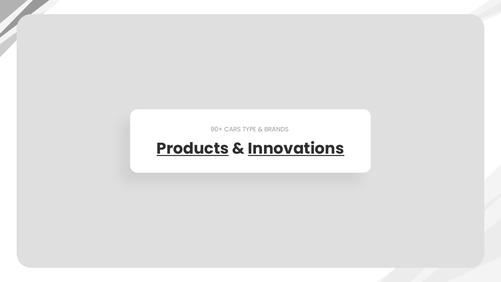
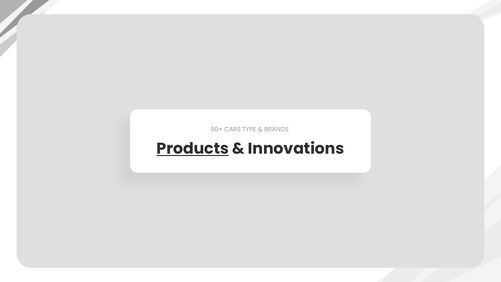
Innovations underline: present -> none (296, 149)
